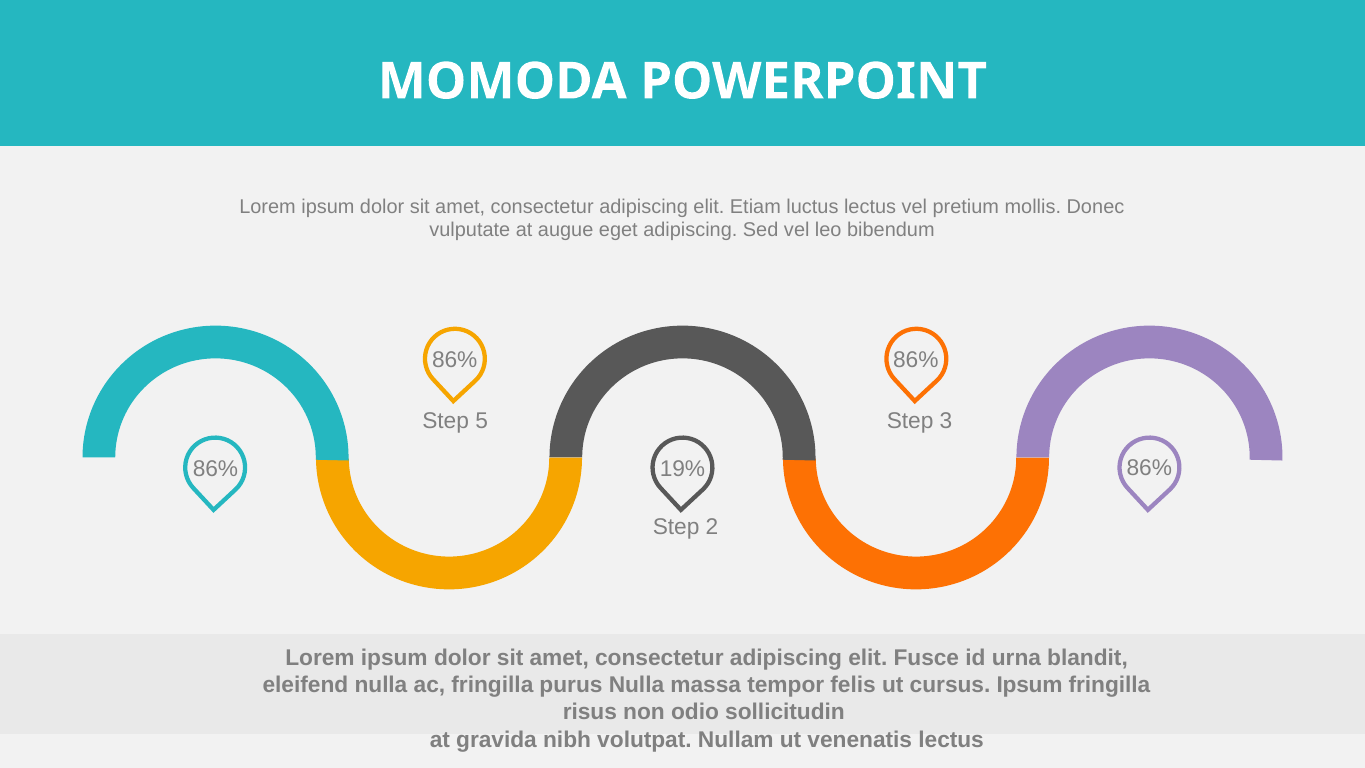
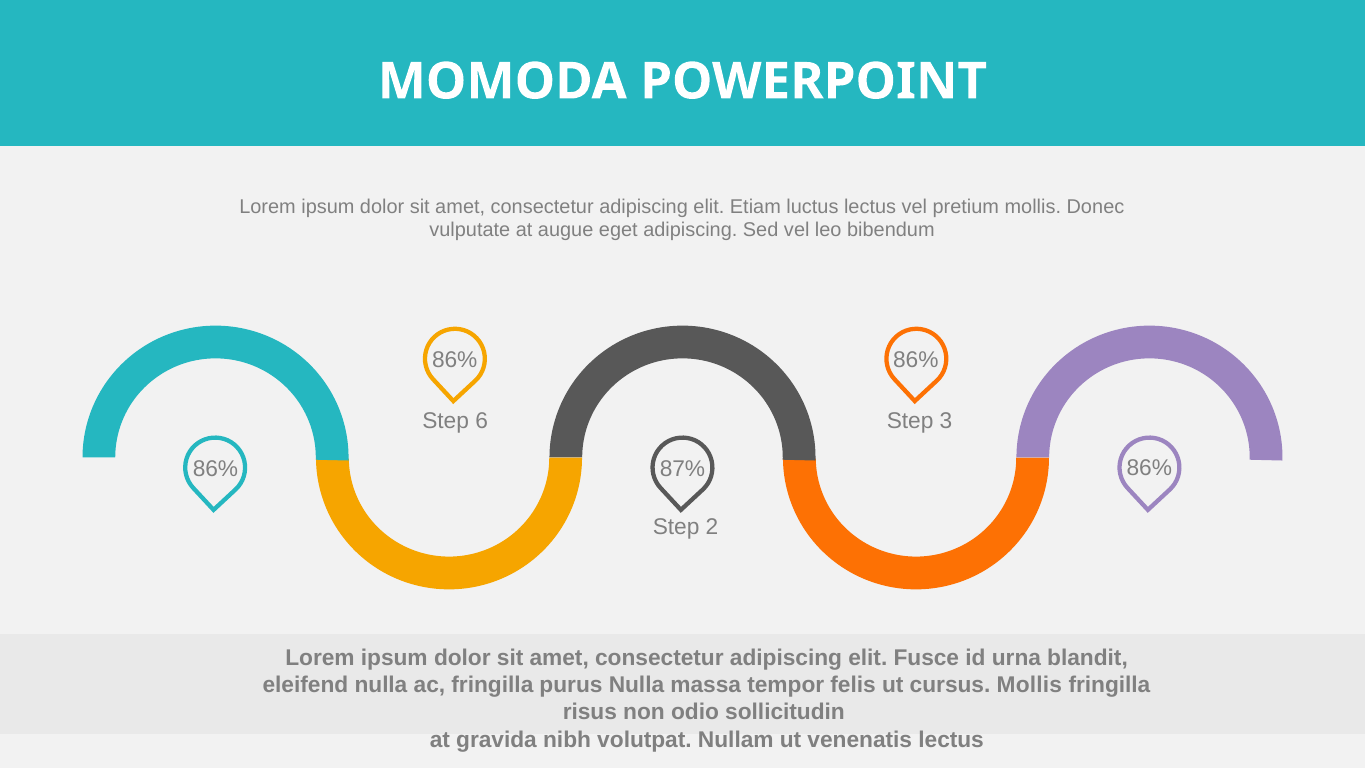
5: 5 -> 6 (482, 421)
19%: 19% -> 87% (682, 469)
cursus Ipsum: Ipsum -> Mollis (1029, 685)
